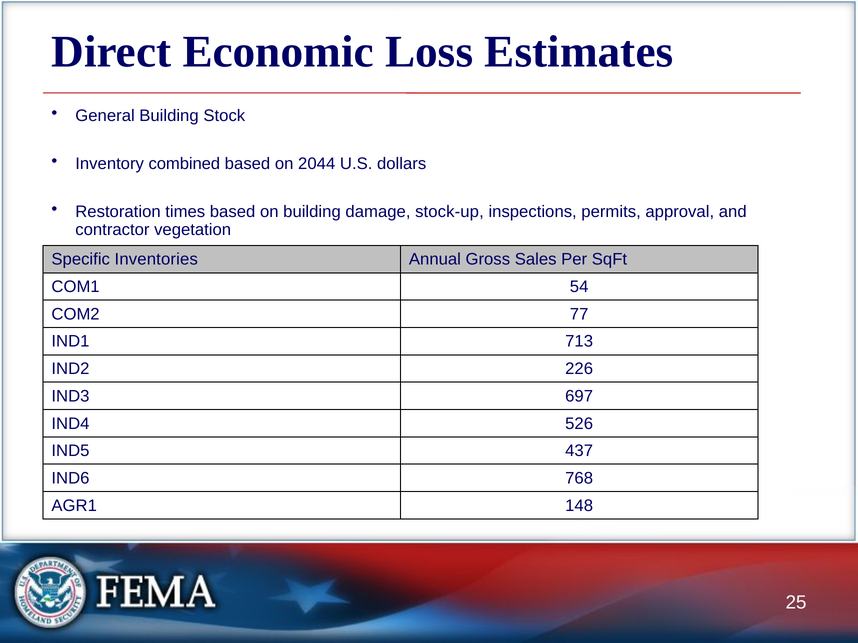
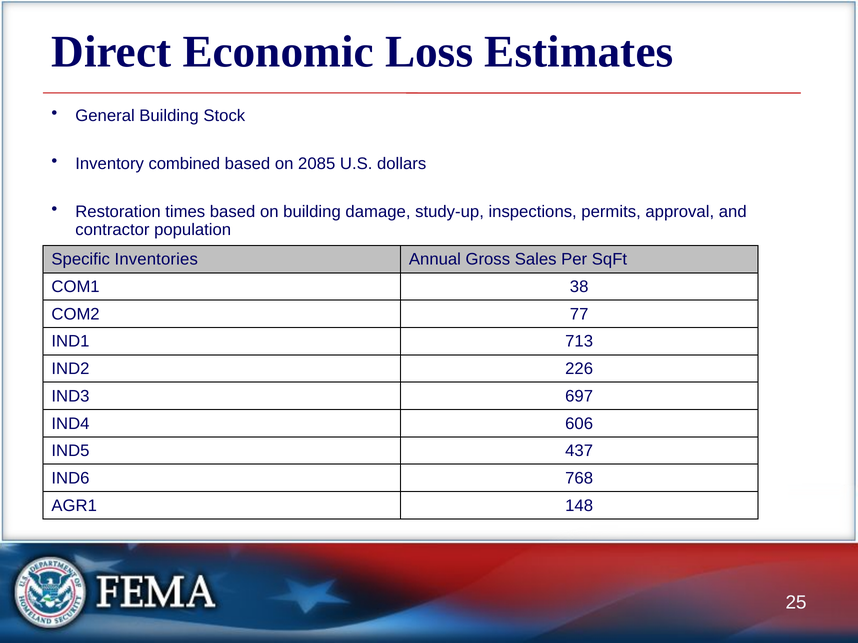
2044: 2044 -> 2085 (317, 164)
stock-up: stock-up -> study-up (450, 212)
vegetation: vegetation -> population (193, 230)
54: 54 -> 38 (579, 287)
526: 526 -> 606 (579, 424)
